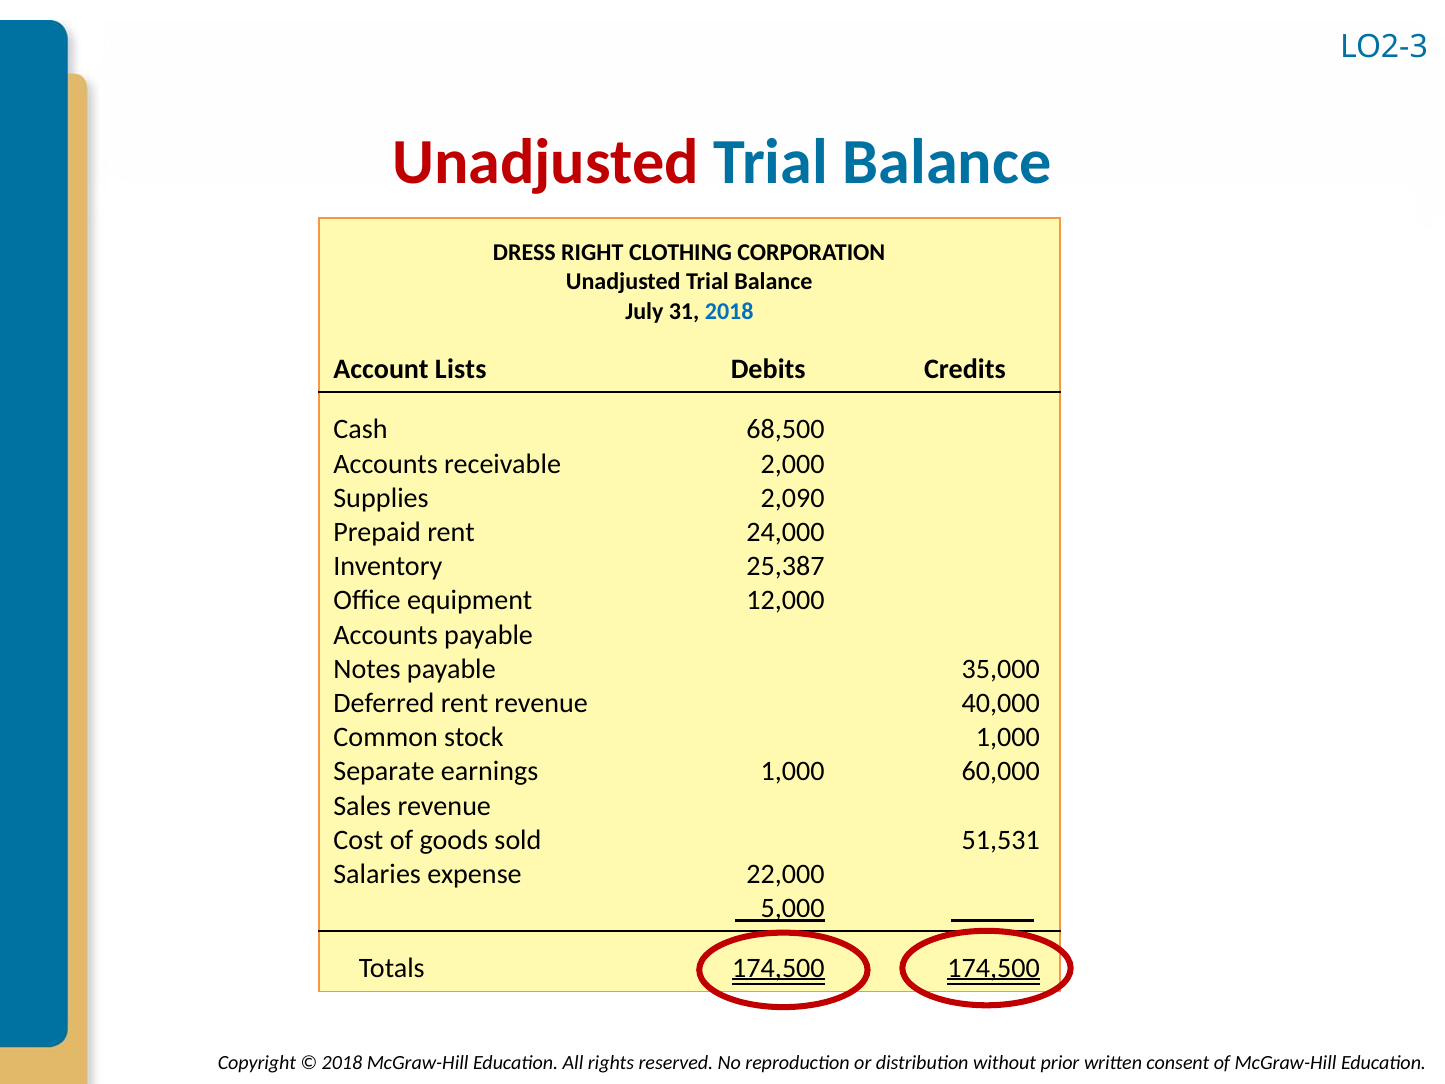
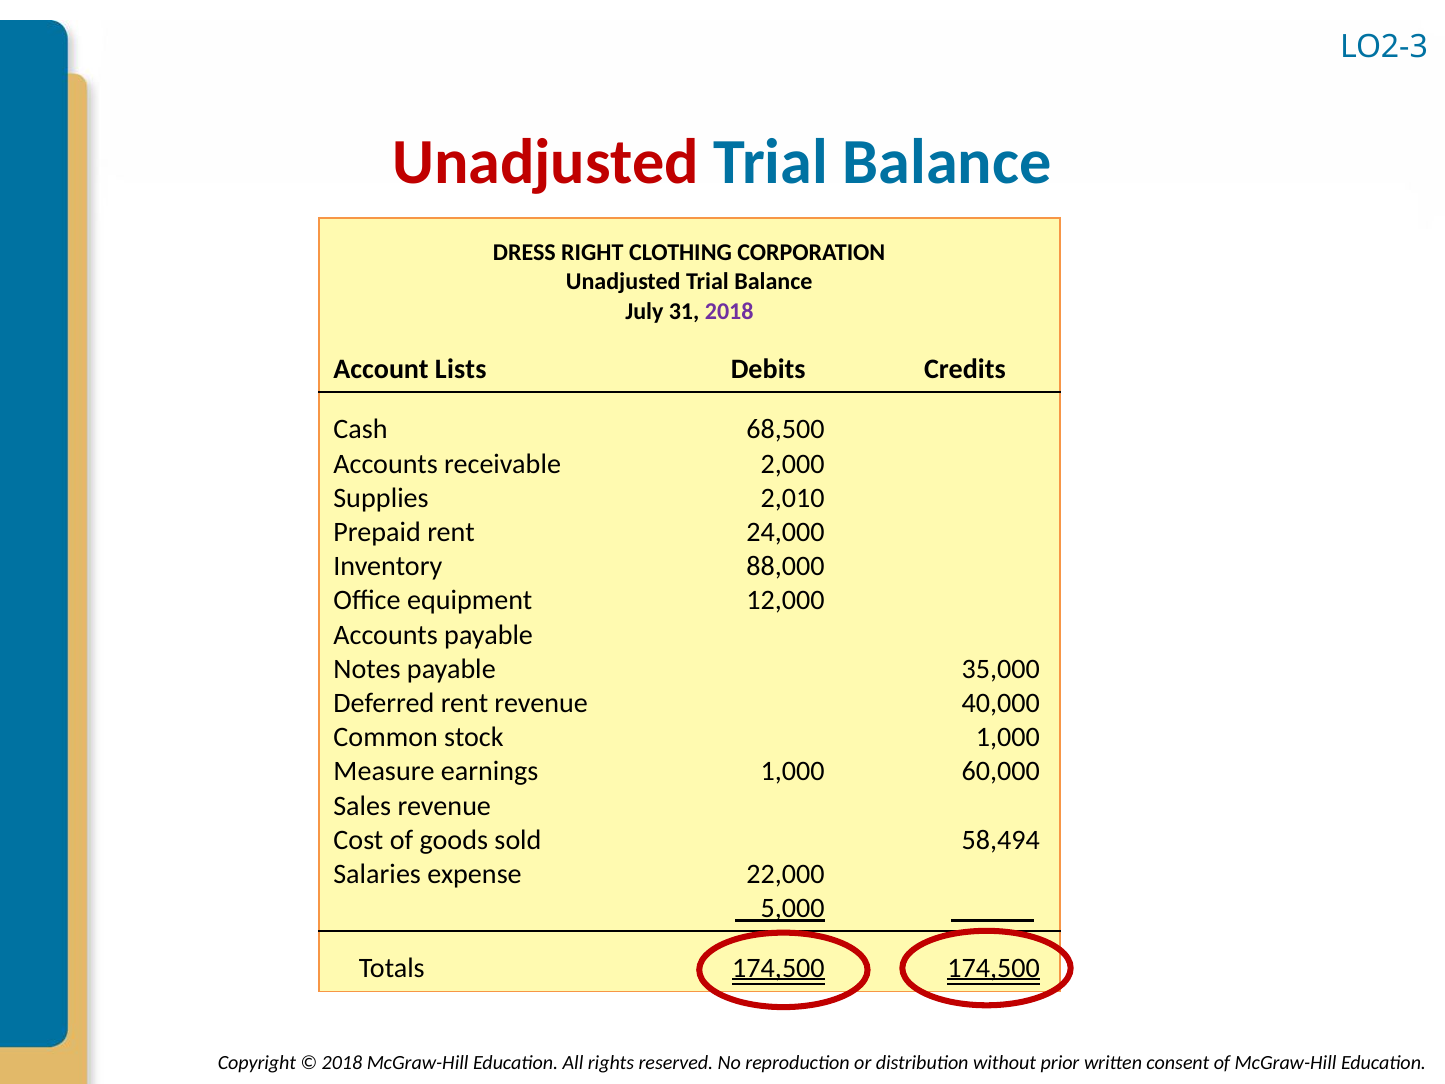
2018 colour: blue -> purple (729, 311)
2,090: 2,090 -> 2,010 (793, 498)
25,387: 25,387 -> 88,000 (786, 566)
Separate: Separate -> Measure (384, 771)
51,531: 51,531 -> 58,494 (1001, 840)
